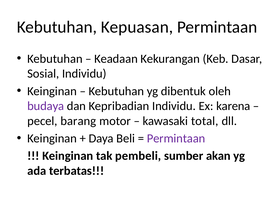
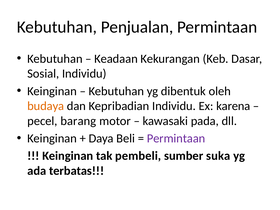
Kepuasan: Kepuasan -> Penjualan (137, 27)
budaya colour: purple -> orange (46, 106)
total: total -> pada (205, 121)
akan: akan -> suka (218, 156)
